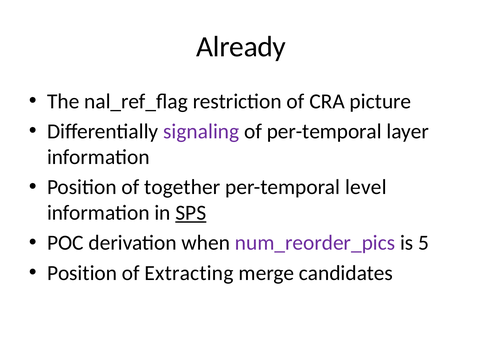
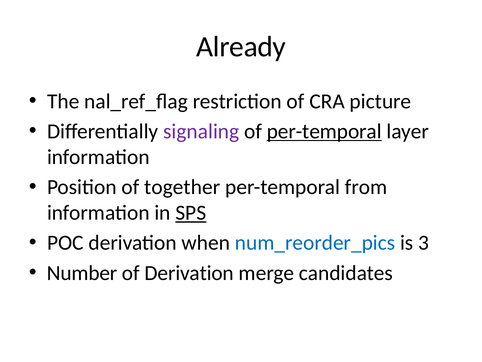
per-temporal underline: none -> present (324, 131)
level: level -> from (366, 187)
num_reorder_pics colour: purple -> blue (315, 243)
5: 5 -> 3 (424, 243)
Position: Position -> Number (82, 273)
of Extracting: Extracting -> Derivation (189, 273)
